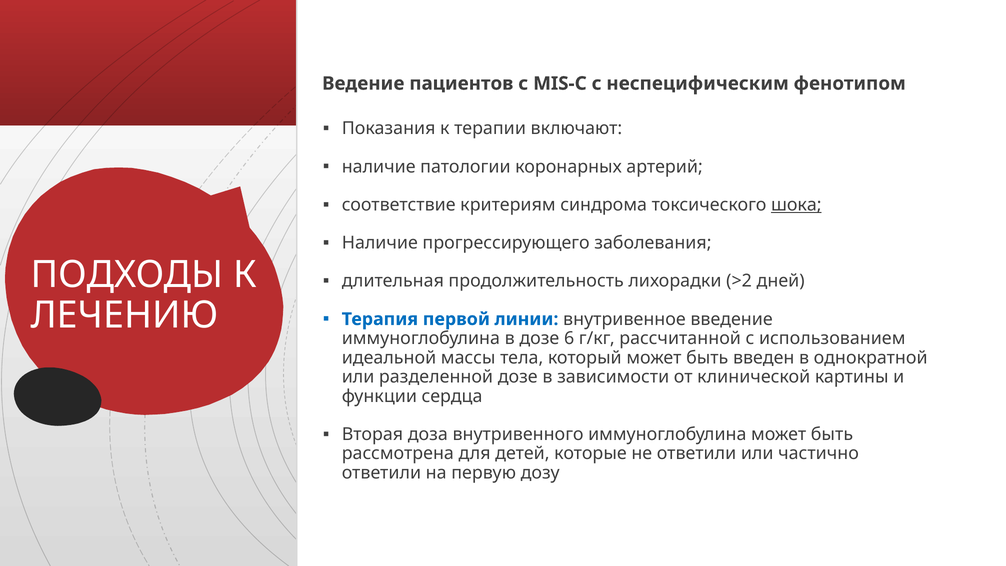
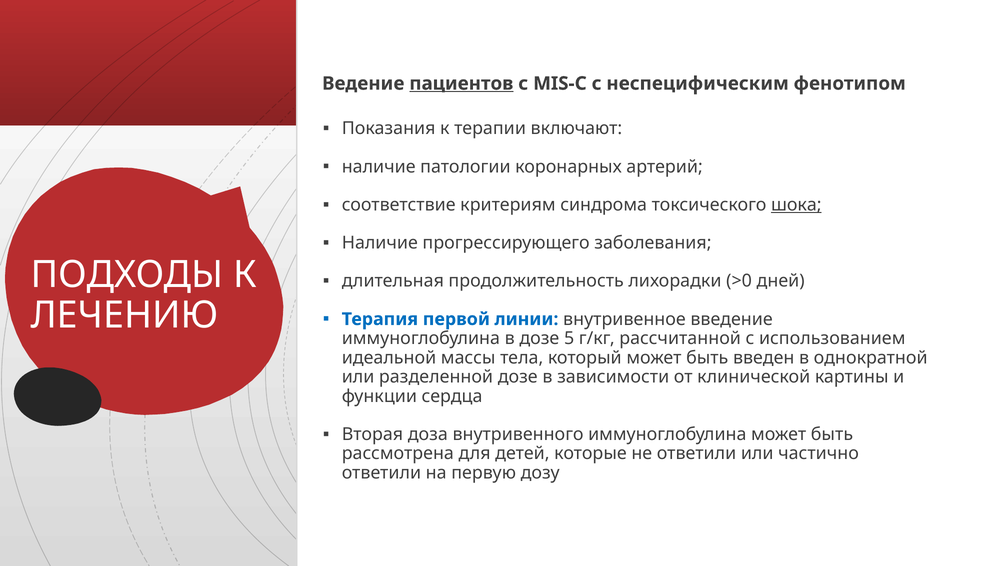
пациентов underline: none -> present (461, 83)
>2: >2 -> >0 (739, 281)
6: 6 -> 5 (569, 338)
